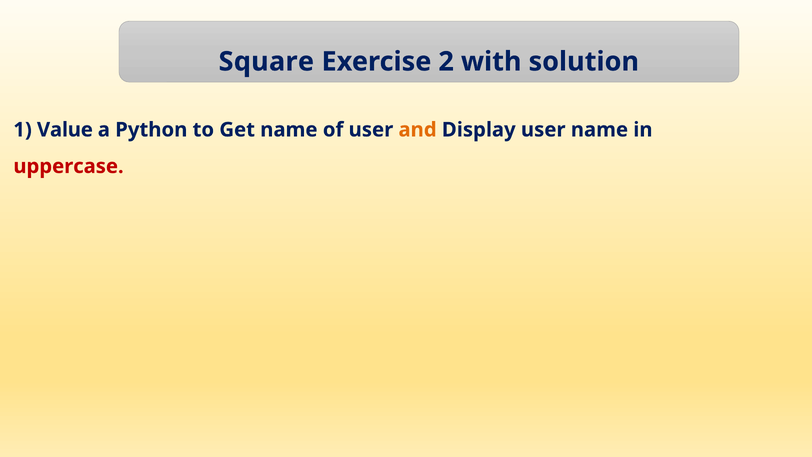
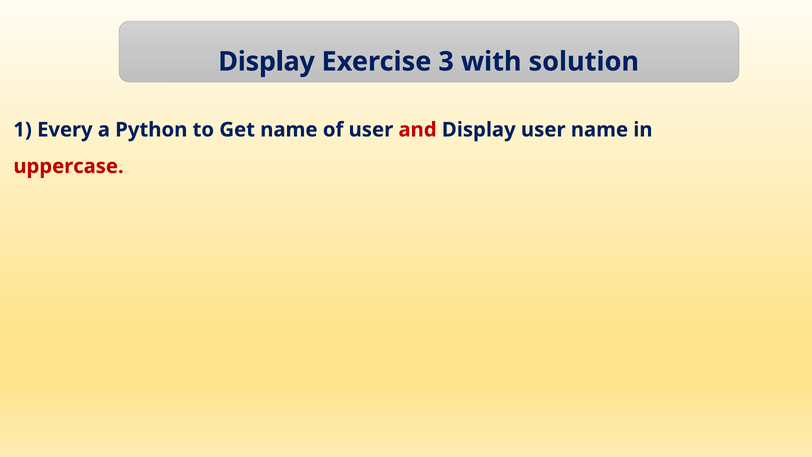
Square: Square -> Display (267, 62)
2: 2 -> 3 (446, 62)
Value: Value -> Every (65, 130)
and colour: orange -> red (418, 130)
